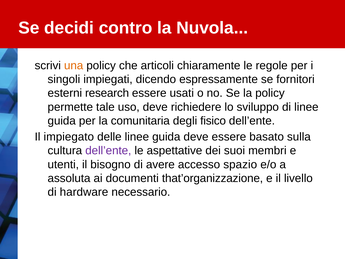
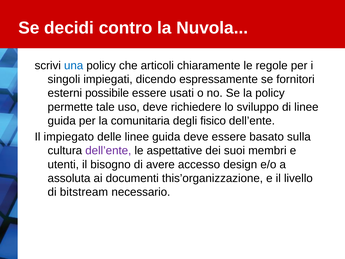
una colour: orange -> blue (74, 65)
research: research -> possibile (107, 93)
spazio: spazio -> design (240, 164)
that’organizzazione: that’organizzazione -> this’organizzazione (212, 178)
hardware: hardware -> bitstream (84, 192)
